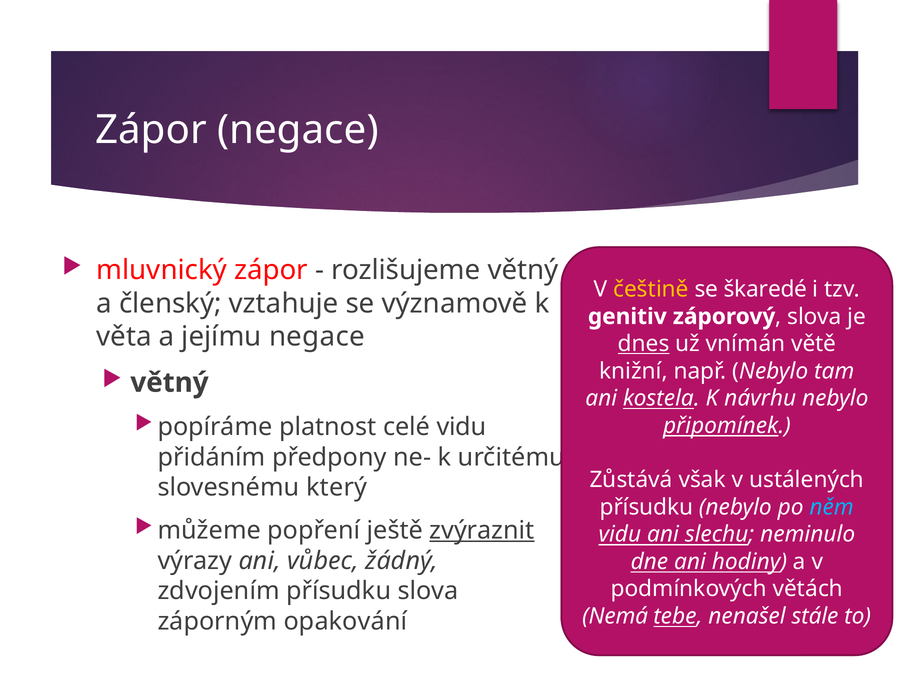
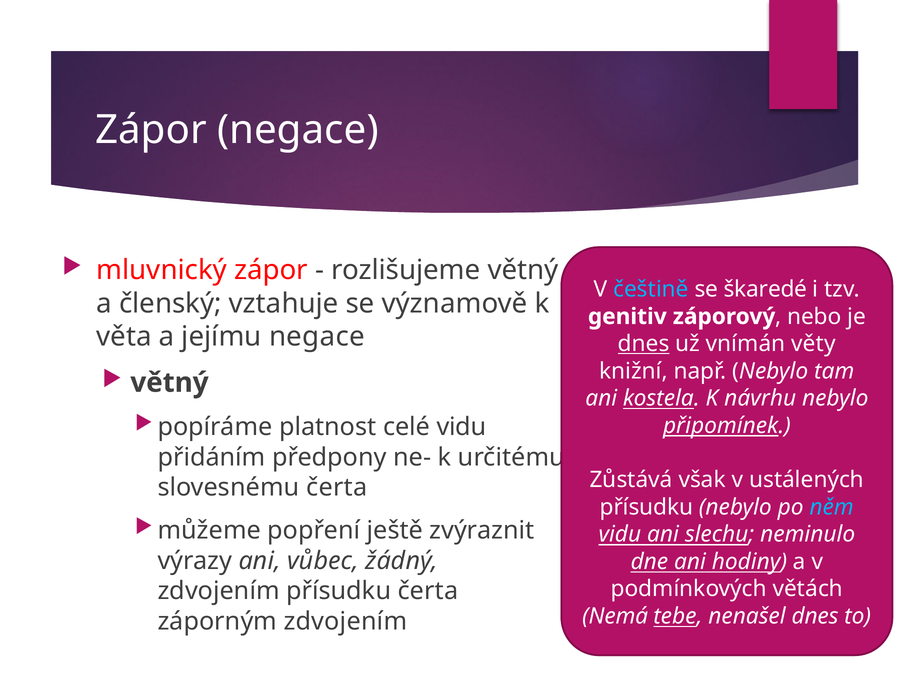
češtině colour: yellow -> light blue (651, 289)
slova: slova -> nebo (814, 317)
větě: větě -> věty (813, 344)
slovesnému který: který -> čerta (337, 487)
zvýraznit underline: present -> none (482, 530)
přísudku slova: slova -> čerta (428, 591)
nenašel stále: stále -> dnes (815, 616)
záporným opakování: opakování -> zdvojením (345, 621)
